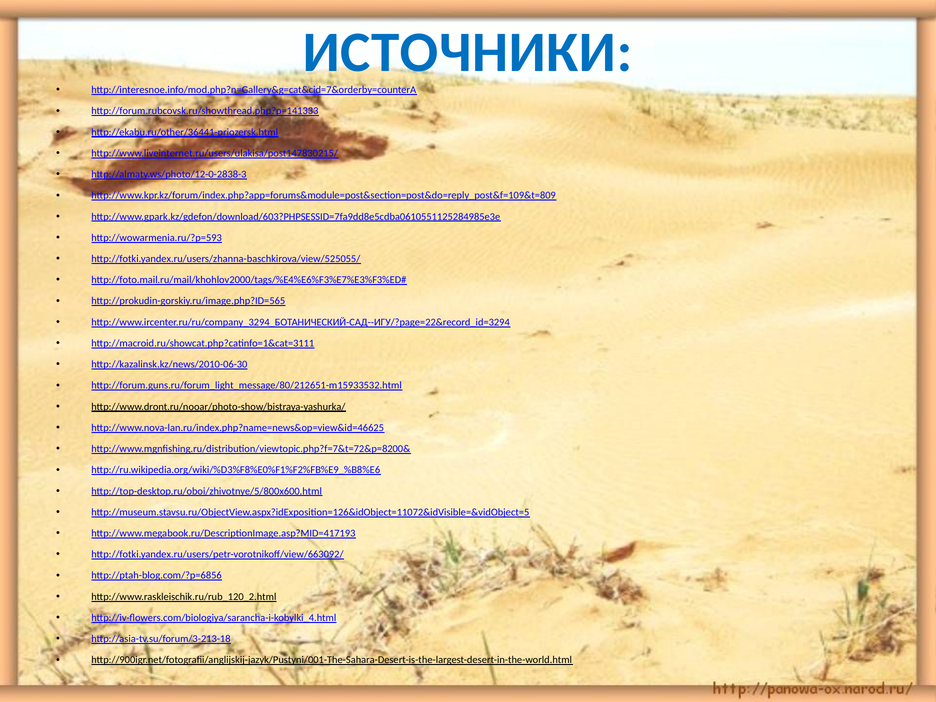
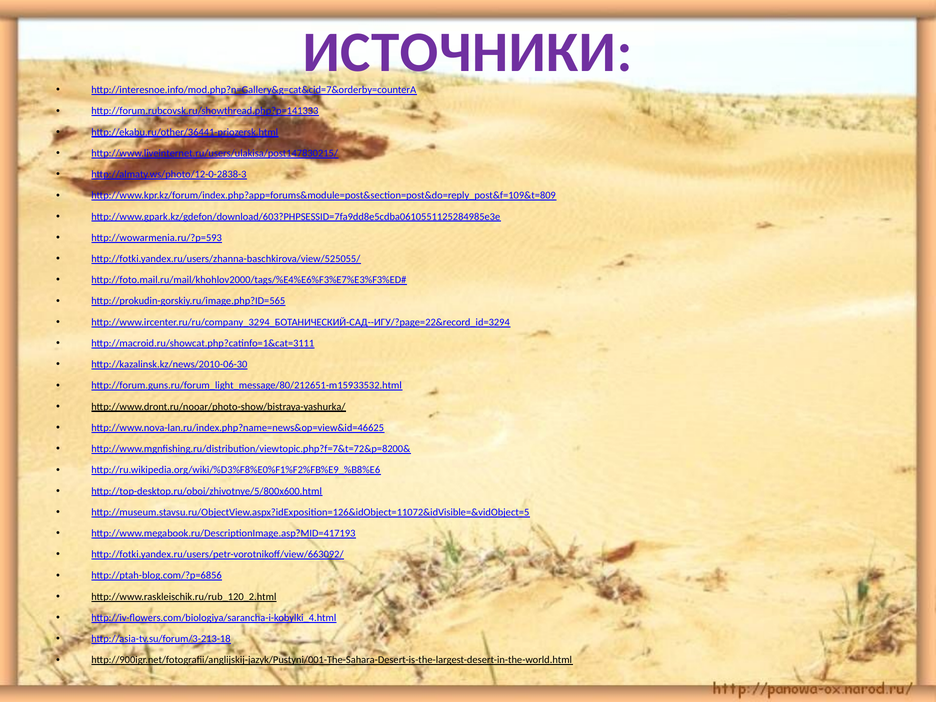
ИСТОЧНИКИ colour: blue -> purple (468, 52)
